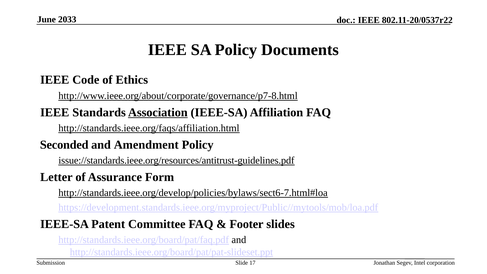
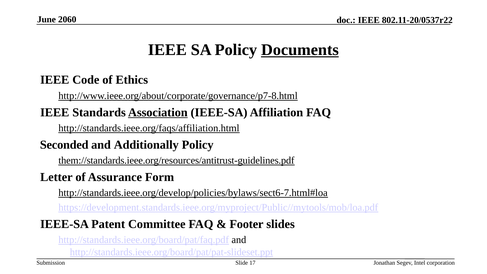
2033: 2033 -> 2060 (67, 19)
Documents underline: none -> present (300, 50)
Amendment: Amendment -> Additionally (146, 145)
issue://standards.ieee.org/resources/antitrust-guidelines.pdf: issue://standards.ieee.org/resources/antitrust-guidelines.pdf -> them://standards.ieee.org/resources/antitrust-guidelines.pdf (176, 160)
